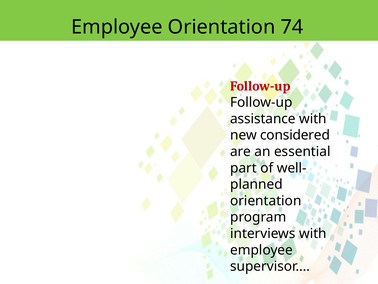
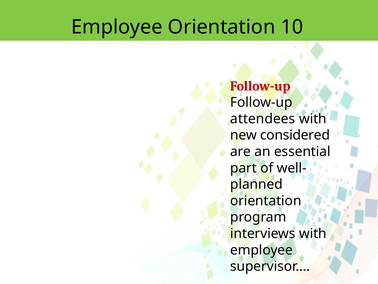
74: 74 -> 10 (292, 27)
assistance: assistance -> attendees (263, 119)
